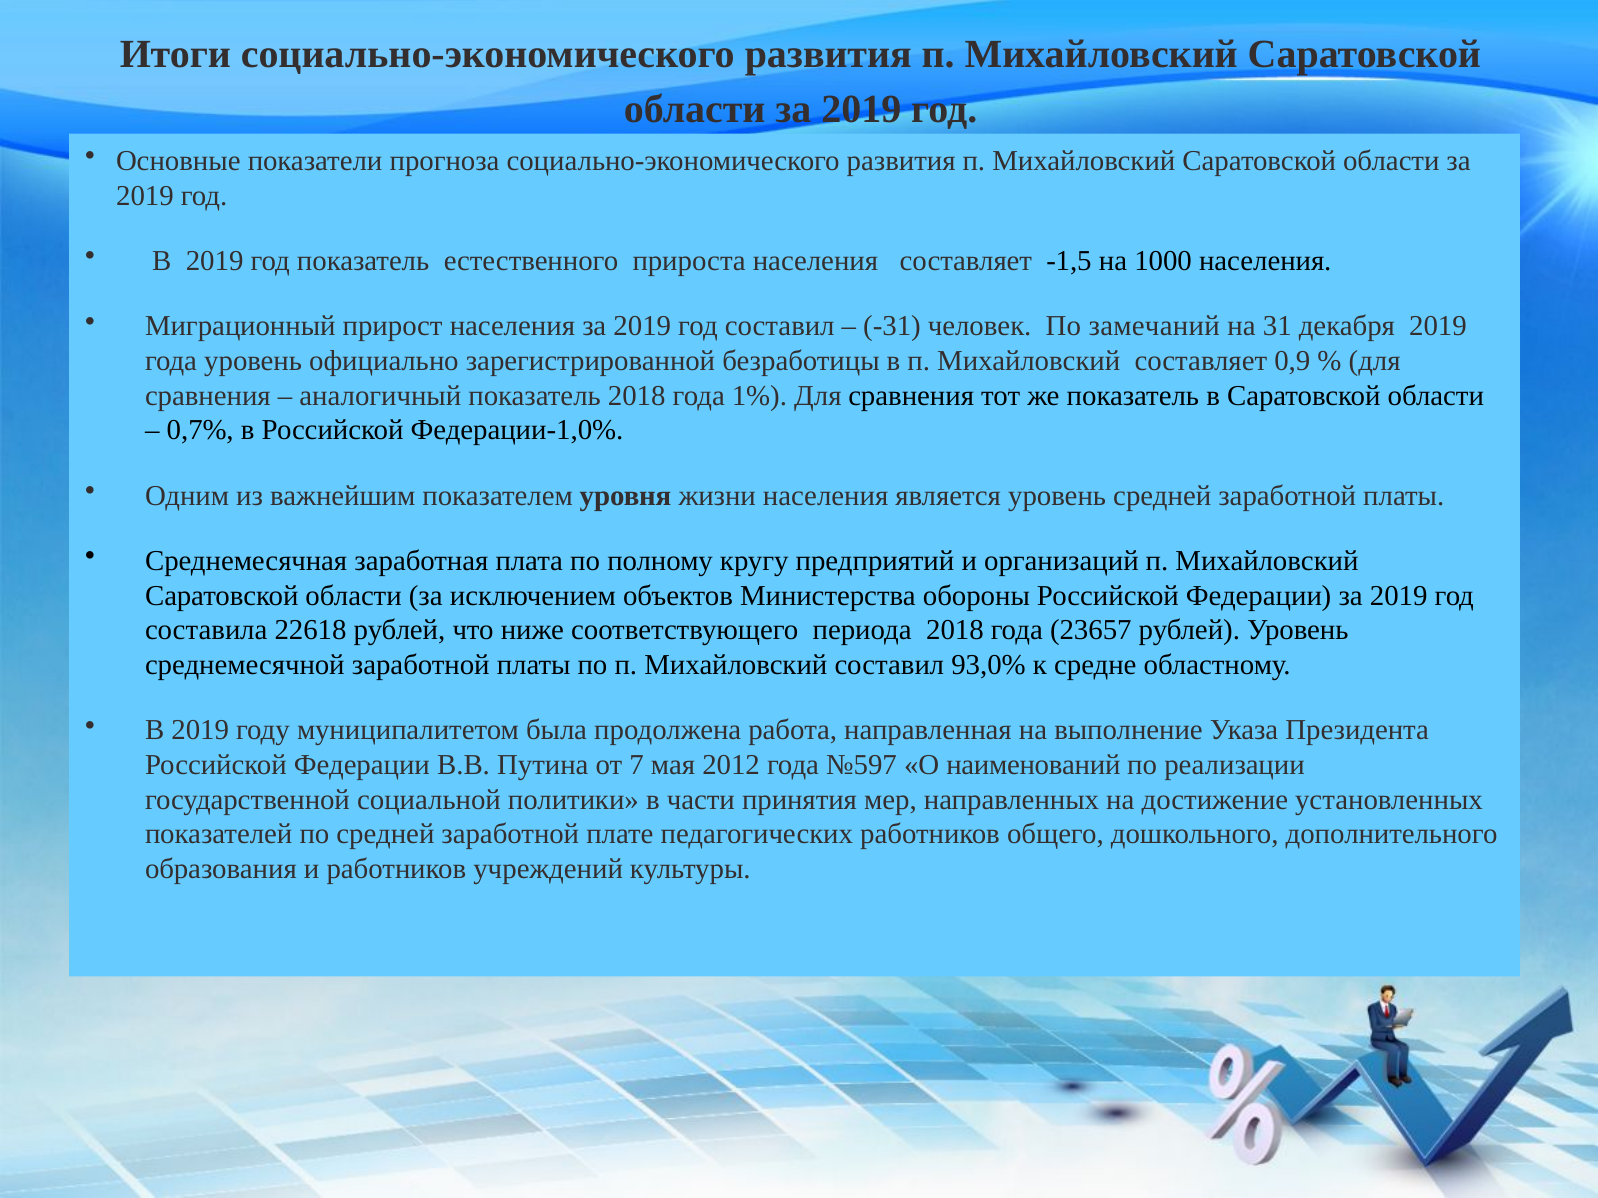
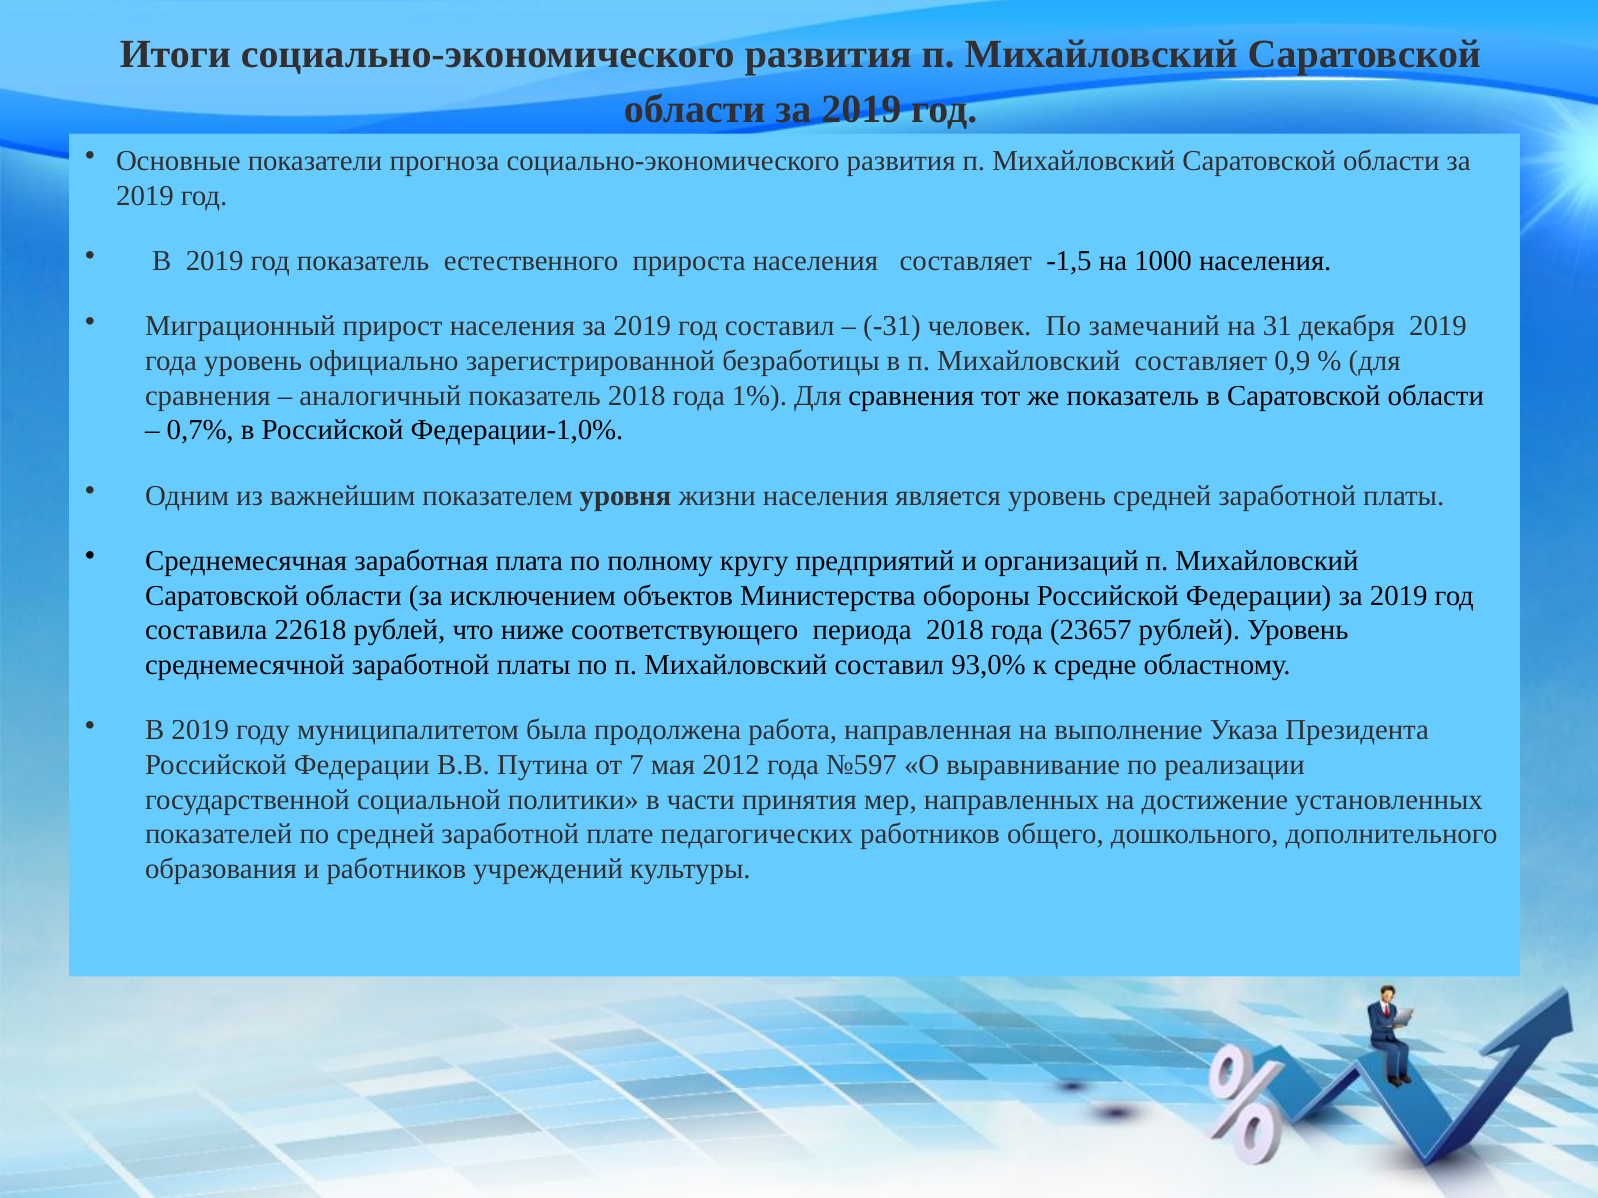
наименований: наименований -> выравнивание (1033, 765)
